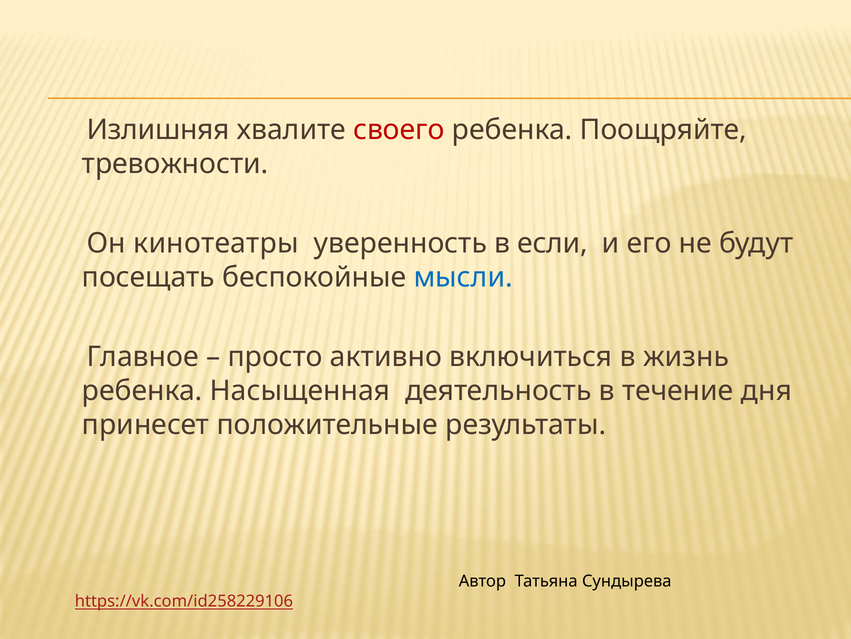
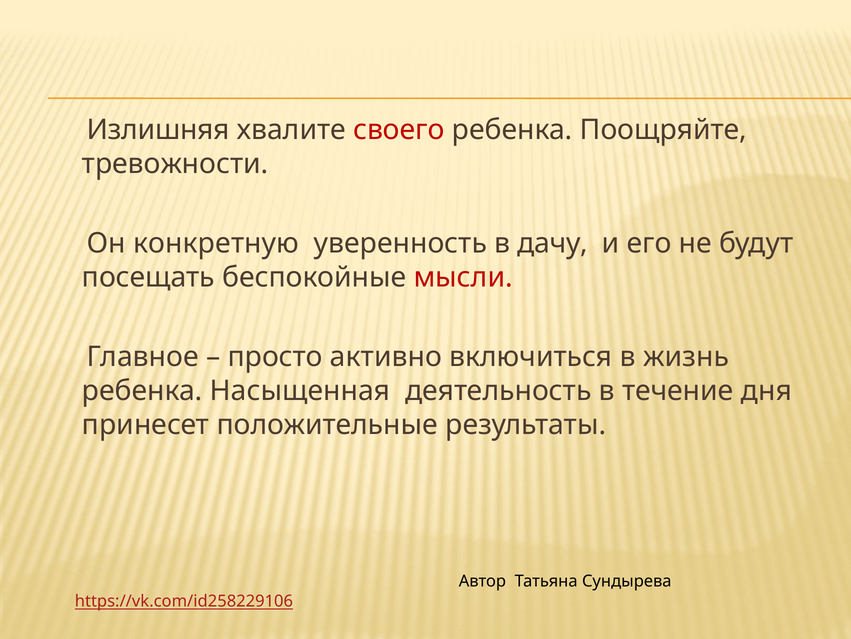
кинотеатры: кинотеатры -> конкретную (216, 243)
если: если -> дачу (553, 243)
мысли colour: blue -> red (463, 277)
